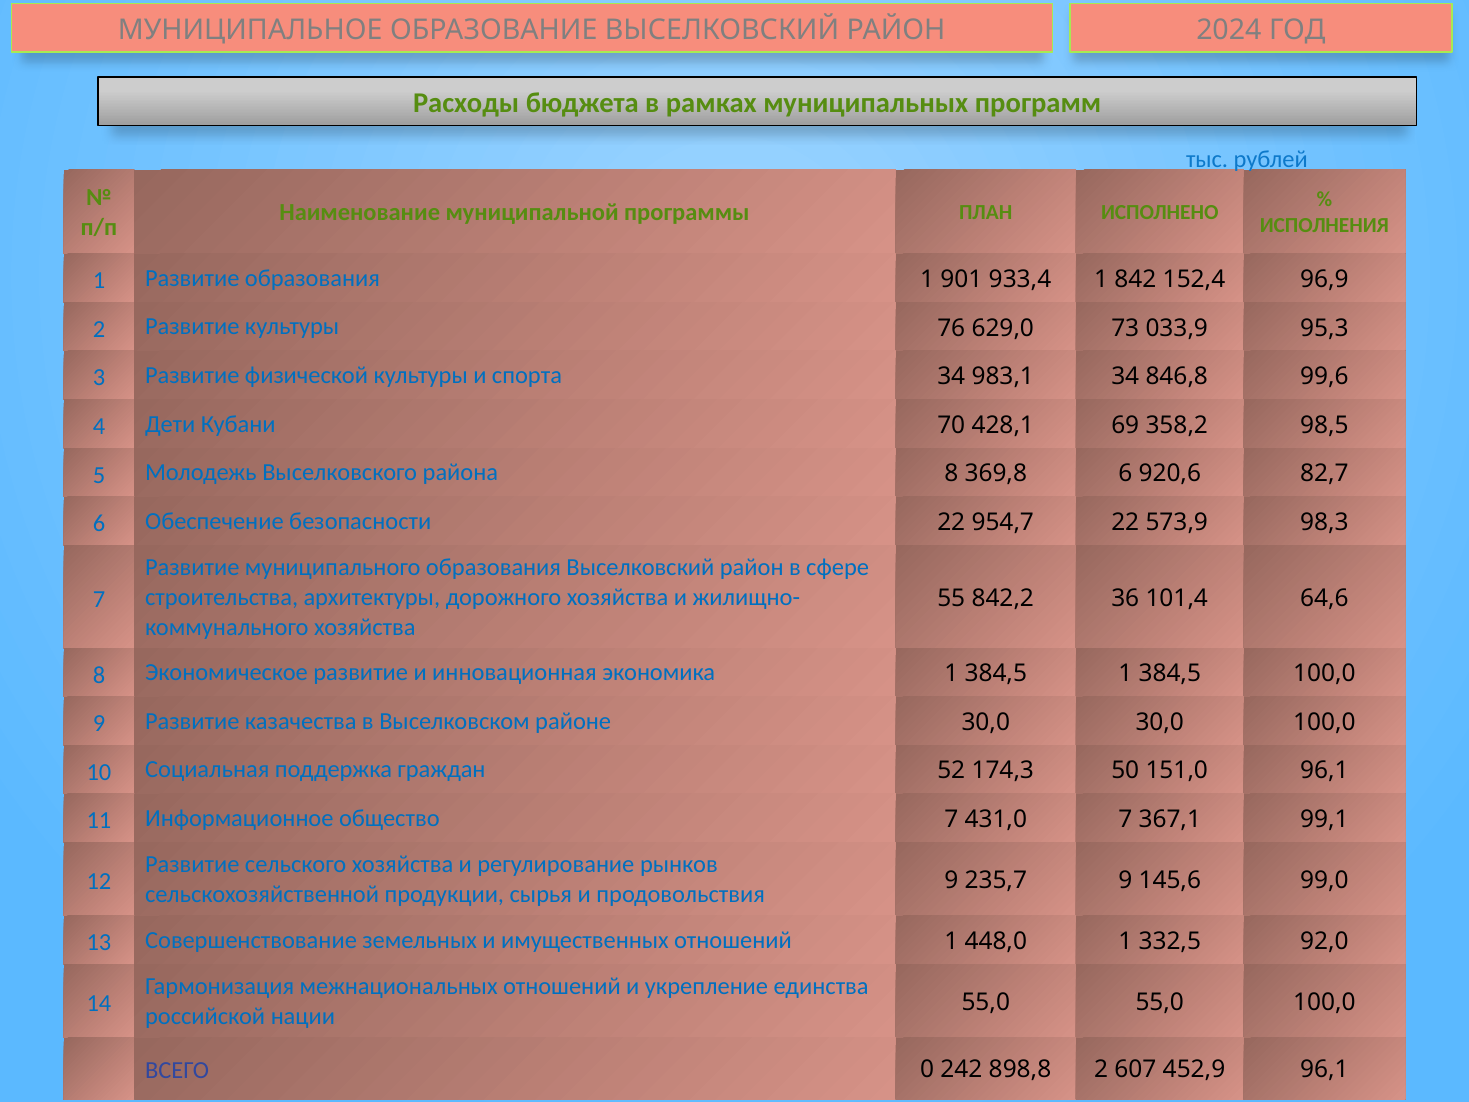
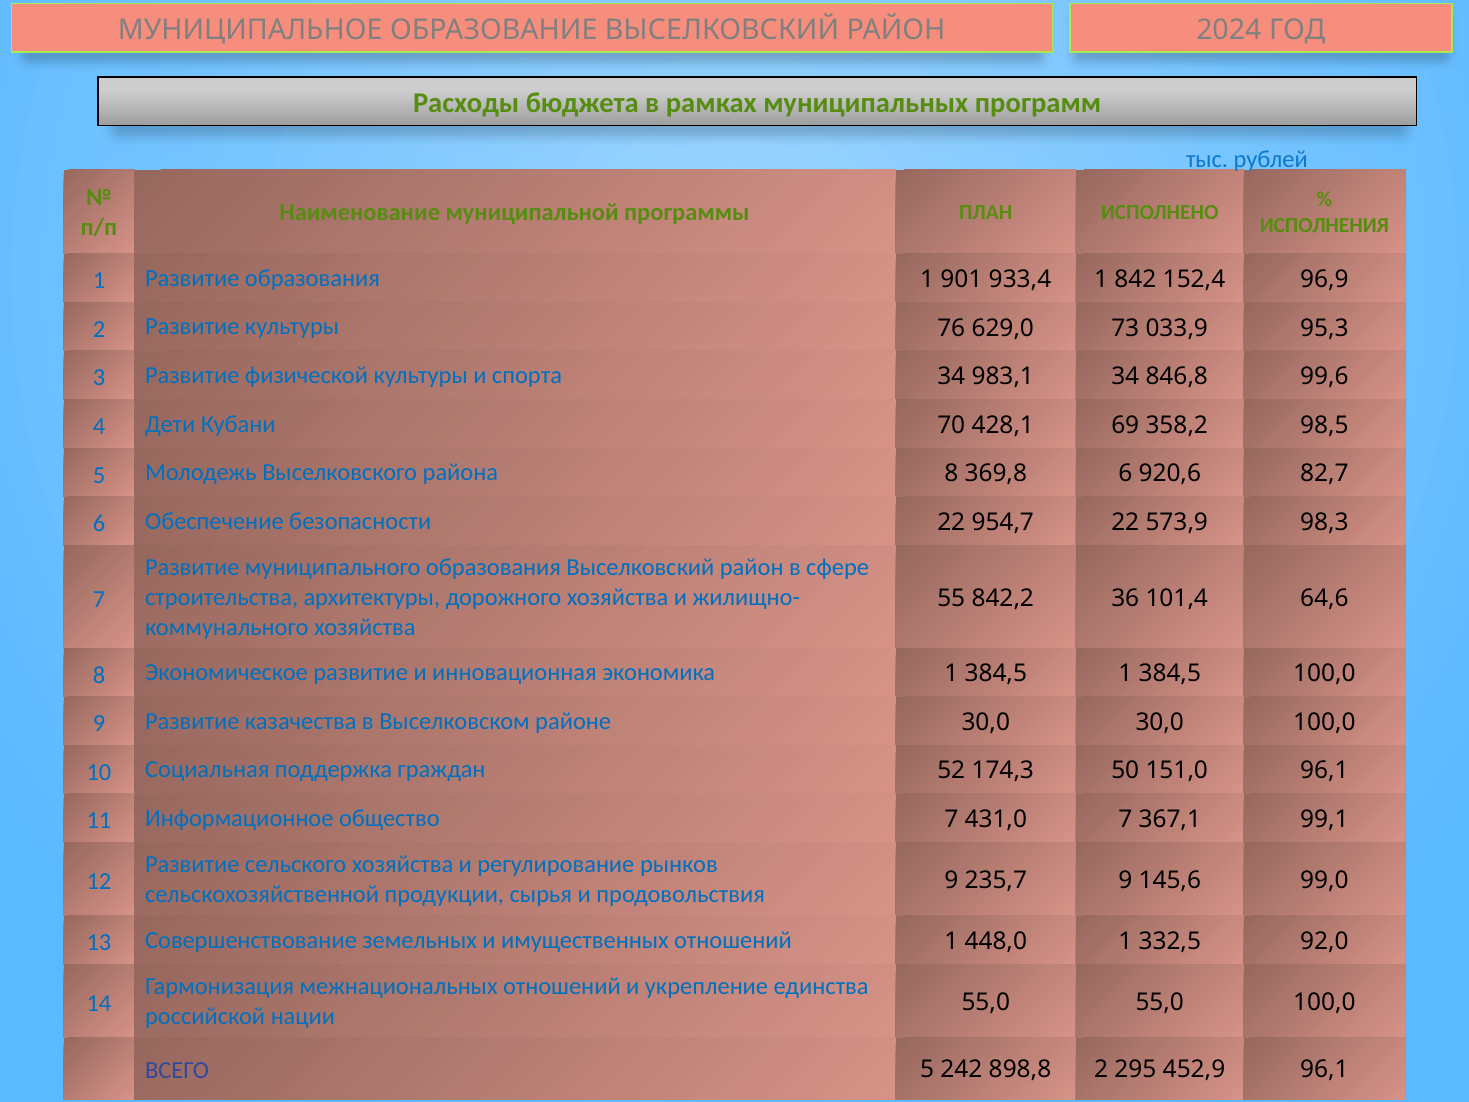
ВСЕГО 0: 0 -> 5 (927, 1070)
607: 607 -> 295 (1135, 1070)
